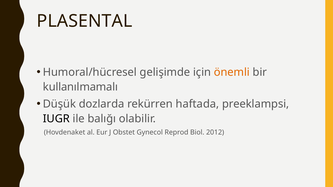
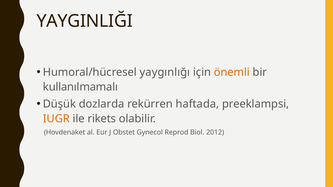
PLASENTAL: PLASENTAL -> YAYGINLIĞI (85, 21)
gelişimde: gelişimde -> yaygınlığı (165, 72)
IUGR colour: black -> orange (56, 119)
balığı: balığı -> rikets (102, 119)
